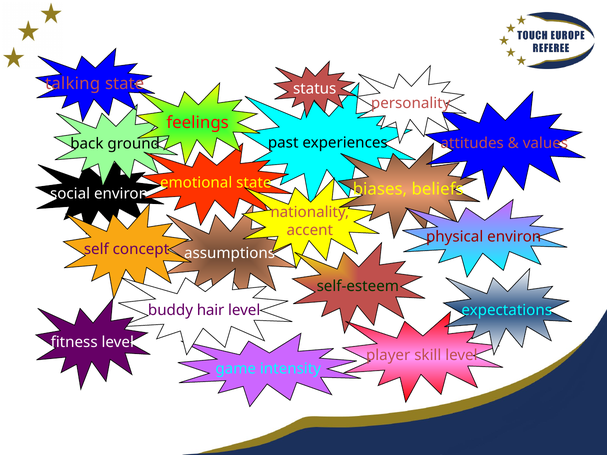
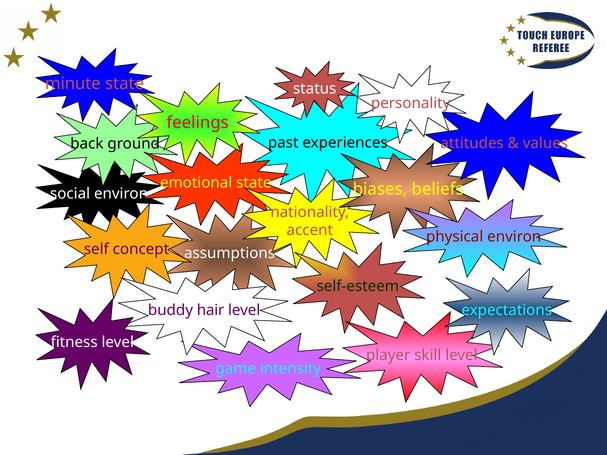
talking: talking -> minute (73, 84)
